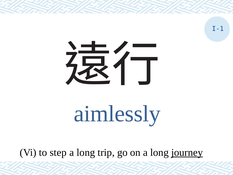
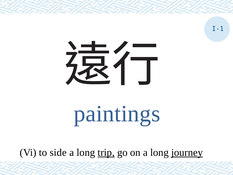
aimlessly: aimlessly -> paintings (117, 114)
step: step -> side (58, 152)
trip underline: none -> present (106, 152)
